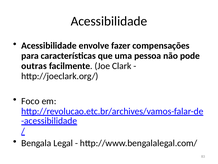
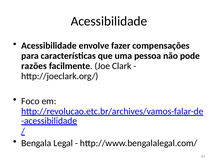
outras: outras -> razões (34, 66)
